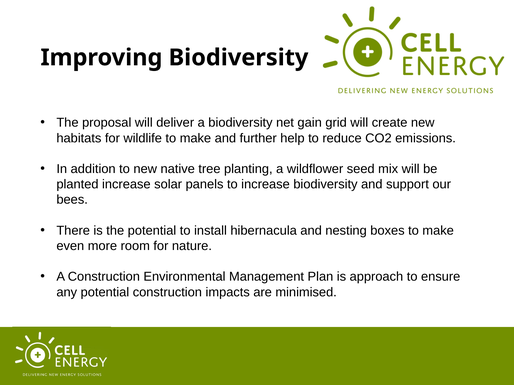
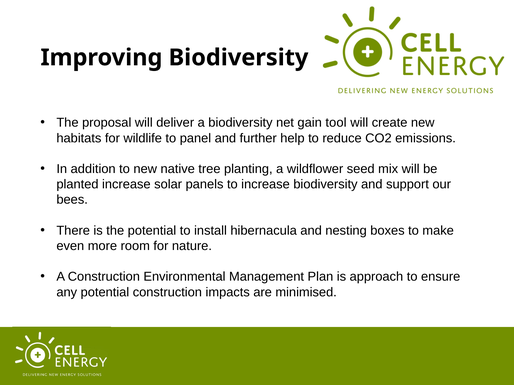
grid: grid -> tool (336, 123)
wildlife to make: make -> panel (195, 138)
